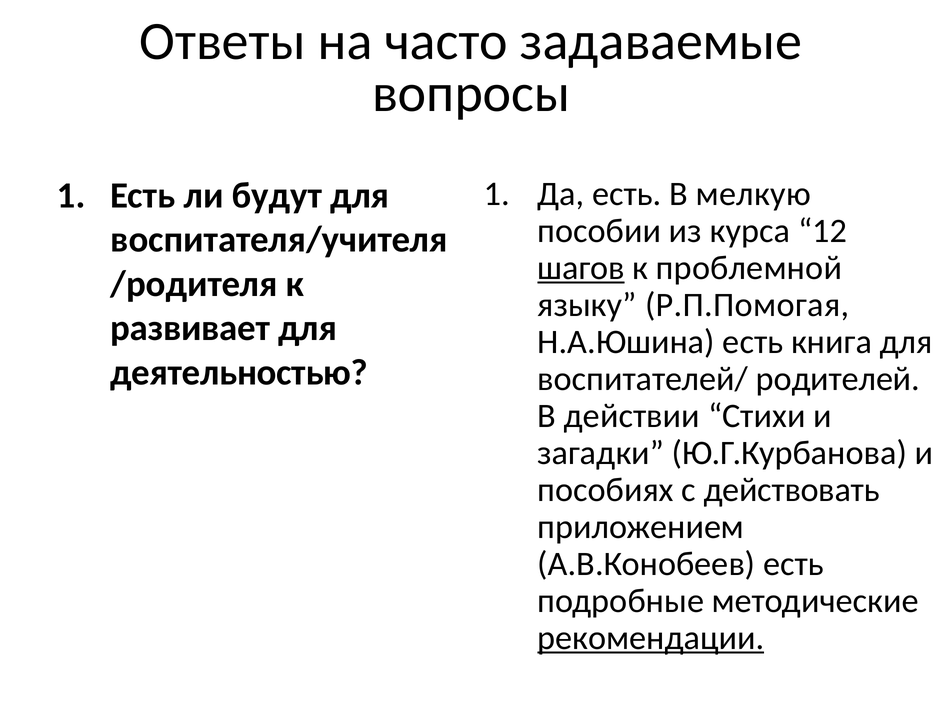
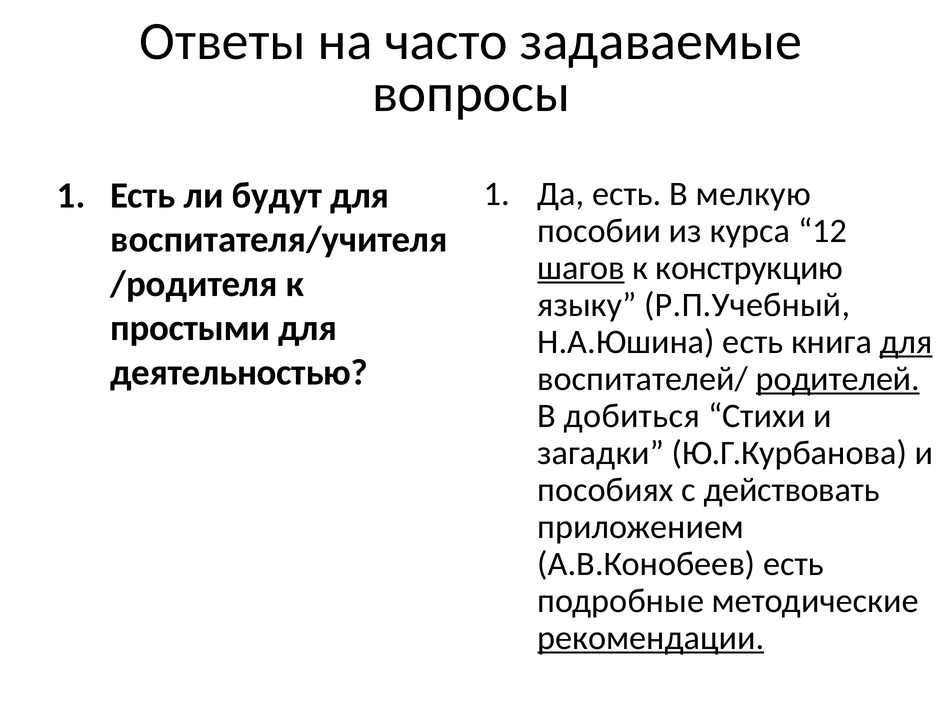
проблемной: проблемной -> конструкцию (749, 268)
Р.П.Помогая: Р.П.Помогая -> Р.П.Учебный (747, 305)
развивает: развивает -> простыми (190, 328)
для underline: none -> present (906, 342)
родителей underline: none -> present (838, 379)
действии: действии -> добиться (632, 416)
